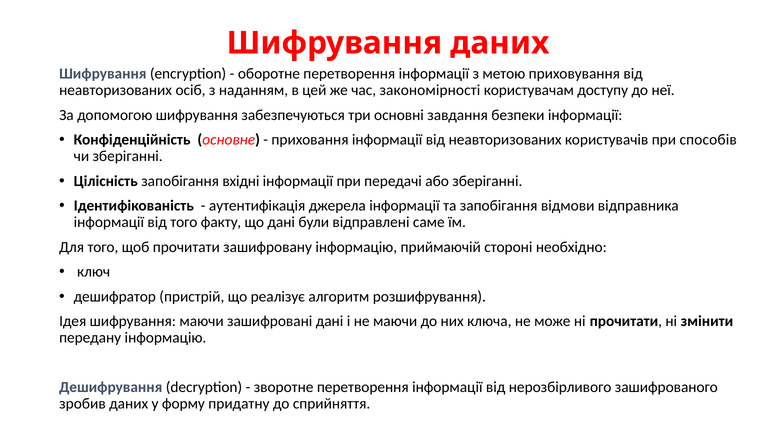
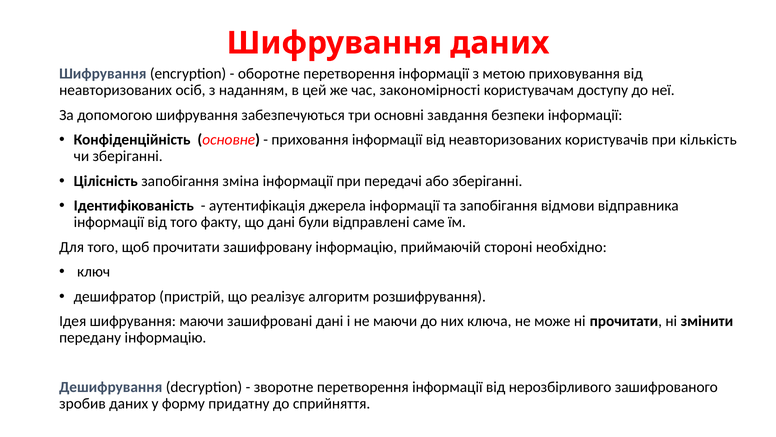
способів: способів -> кількість (708, 140)
вхідні: вхідні -> зміна (241, 181)
